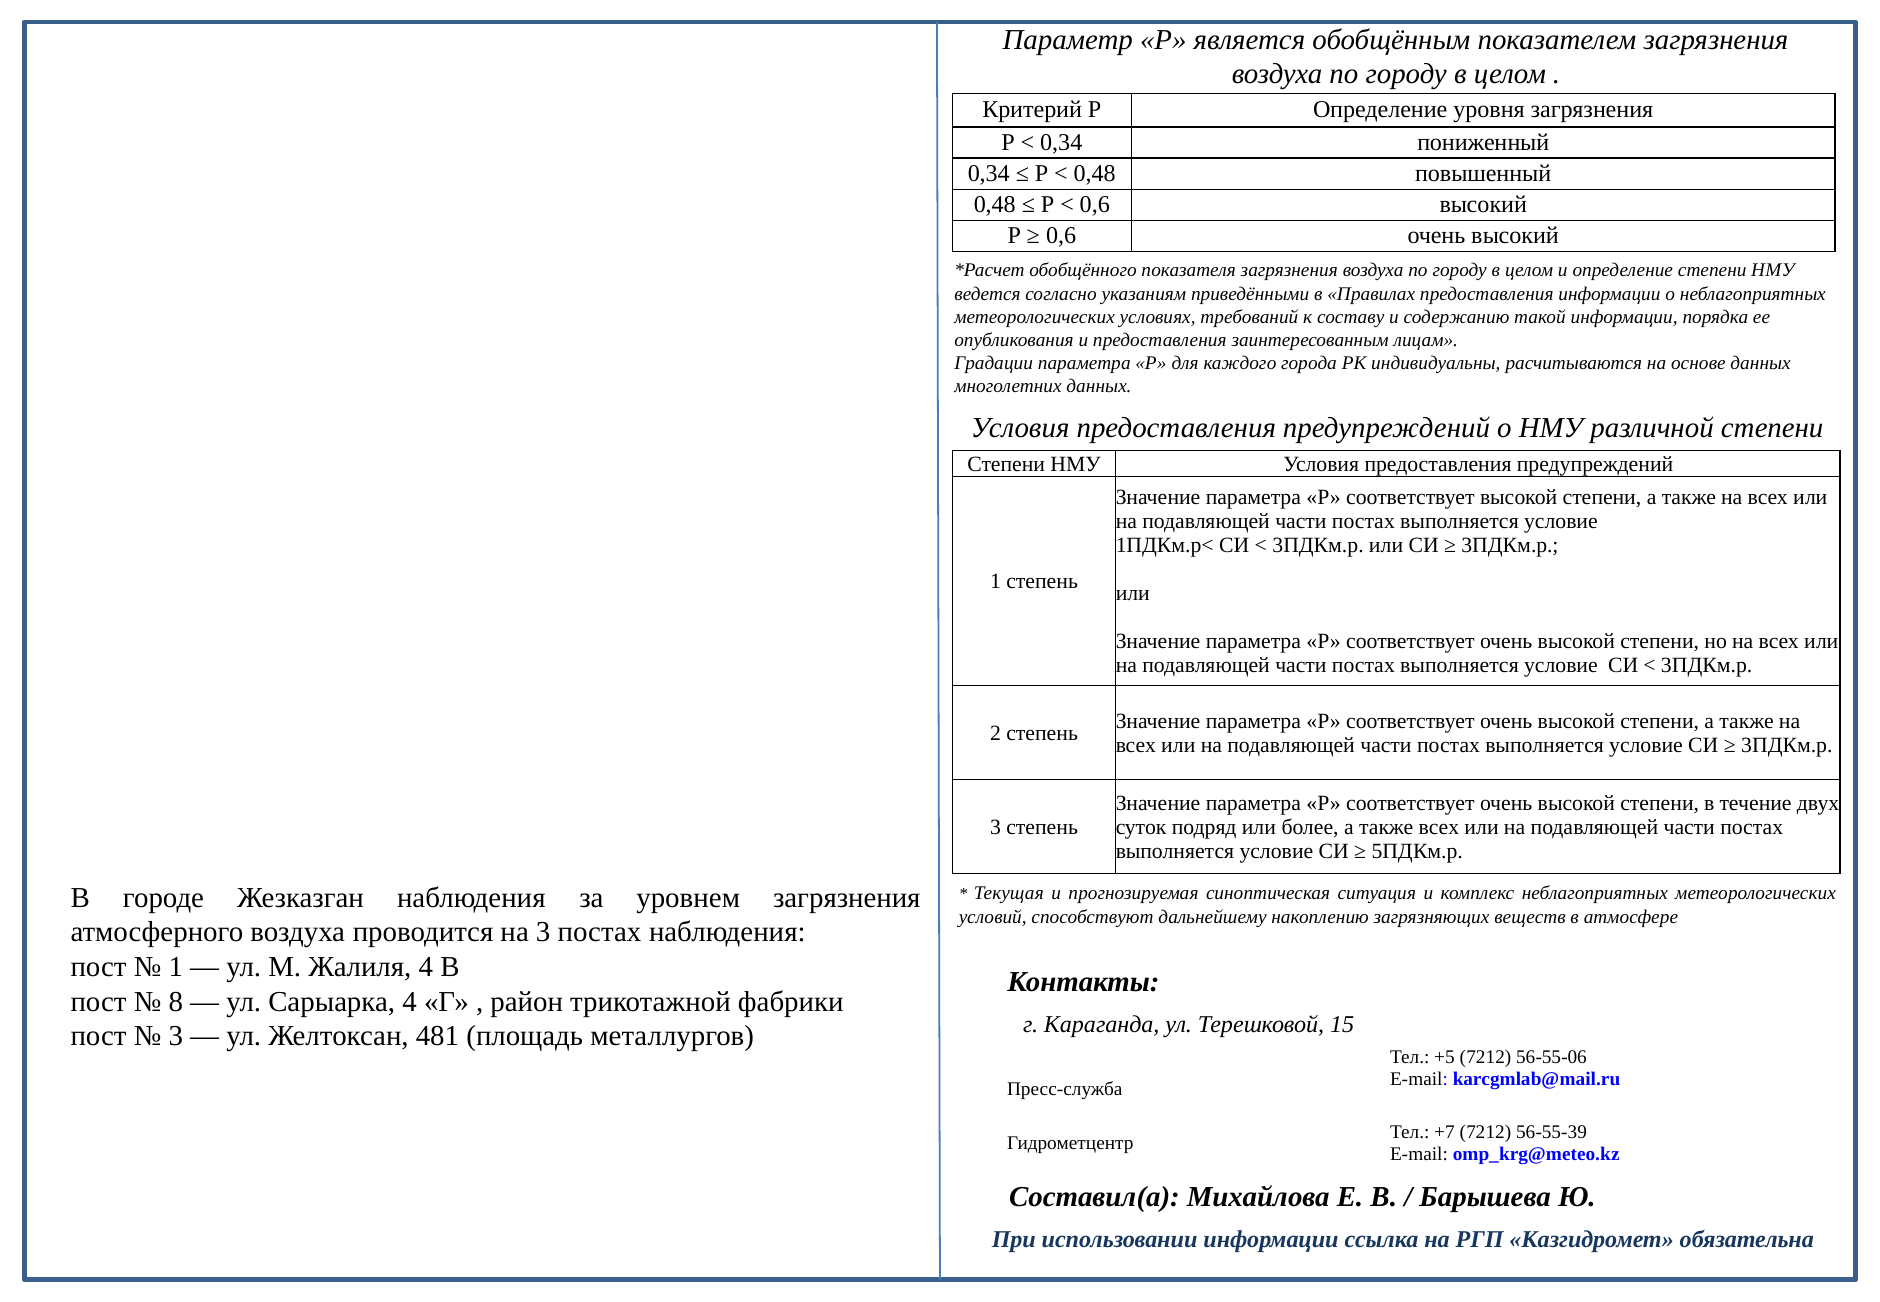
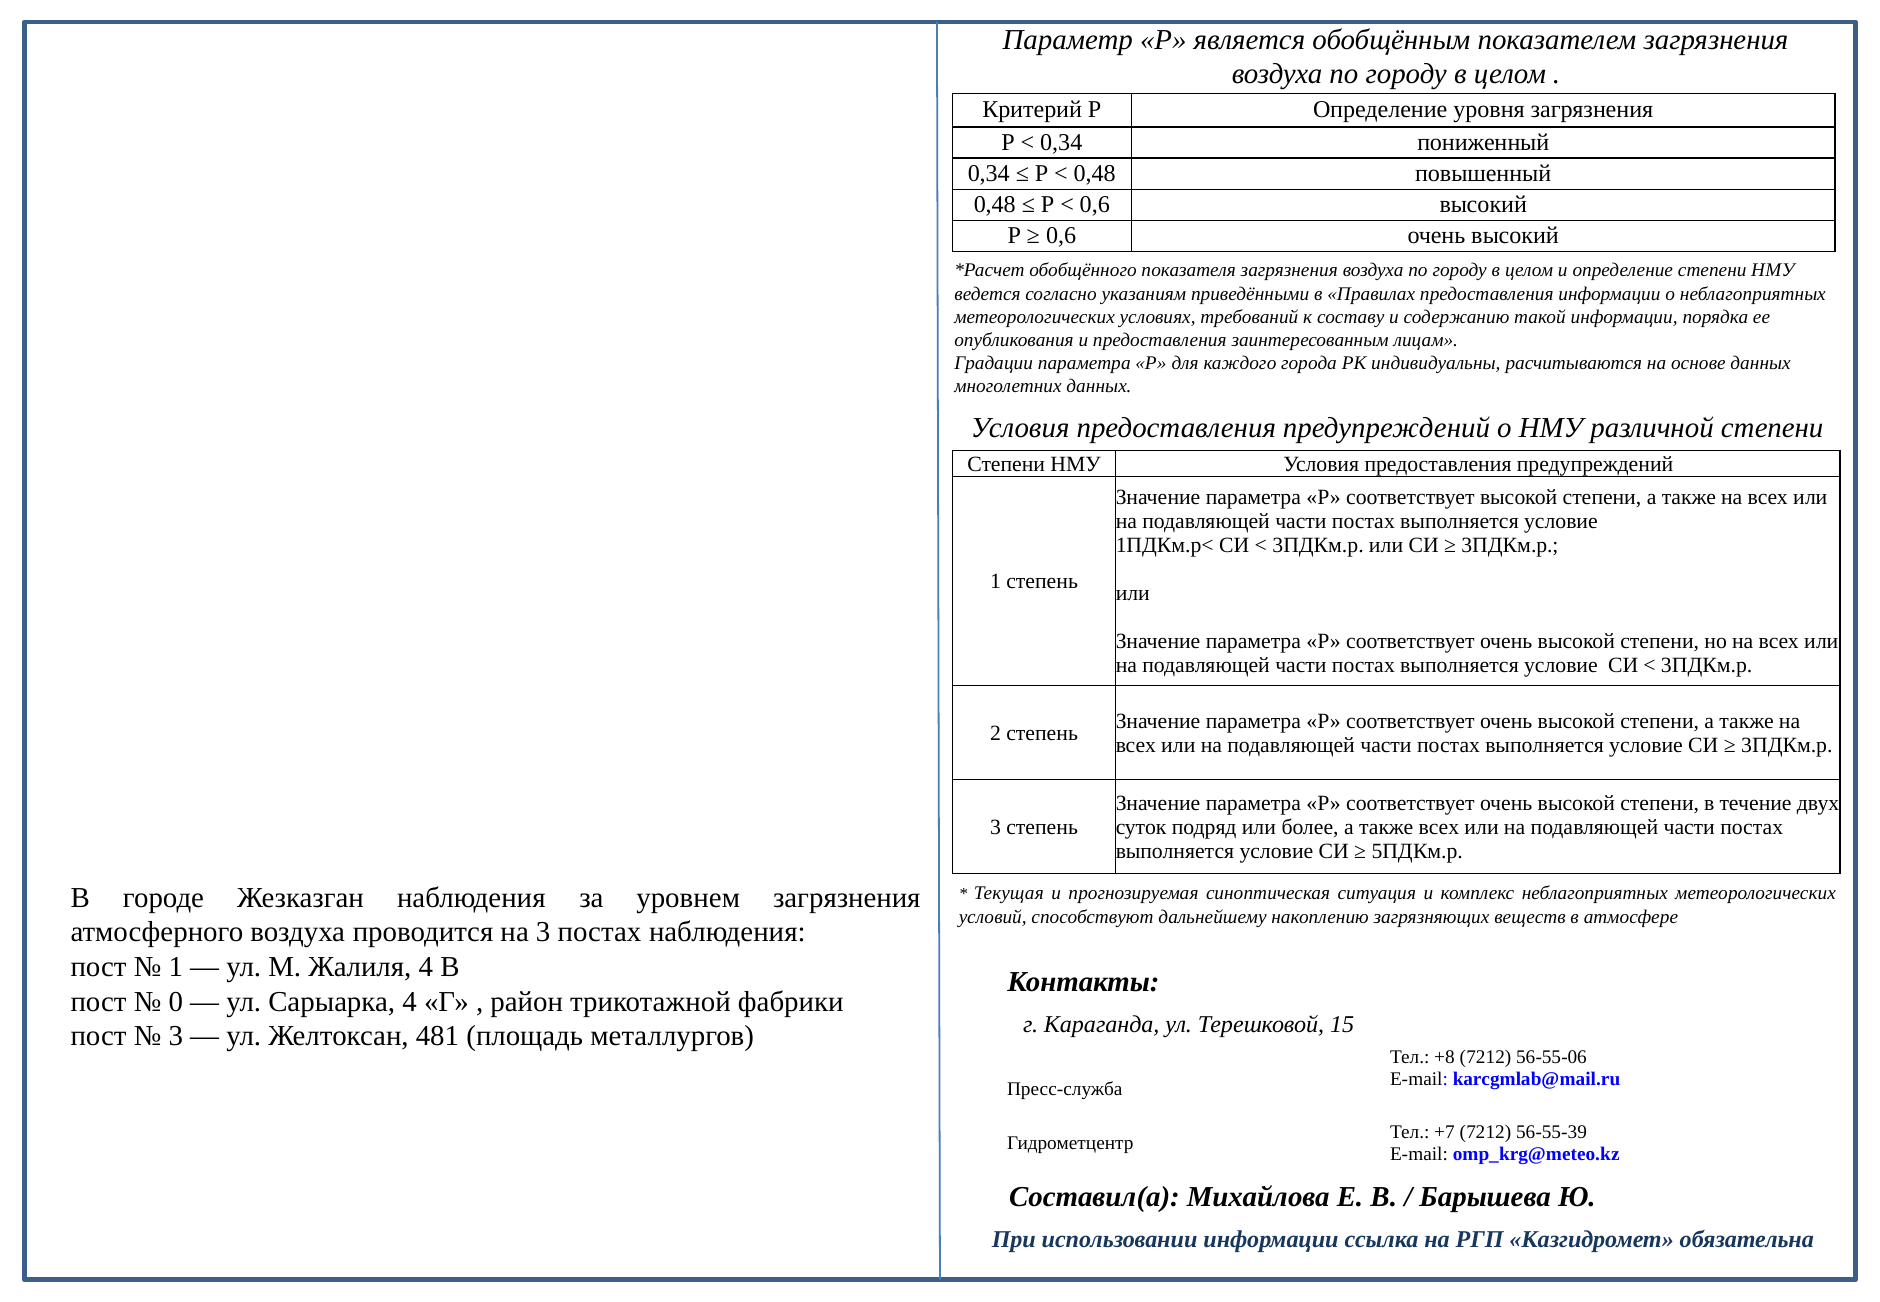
8: 8 -> 0 (176, 1001)
+5: +5 -> +8 (1444, 1057)
